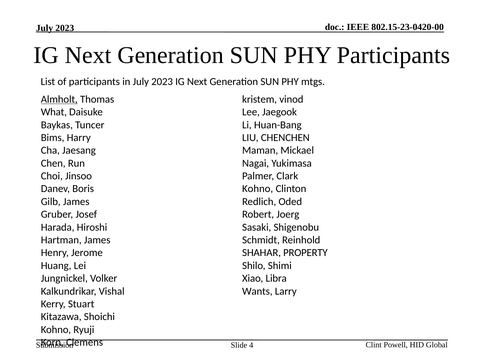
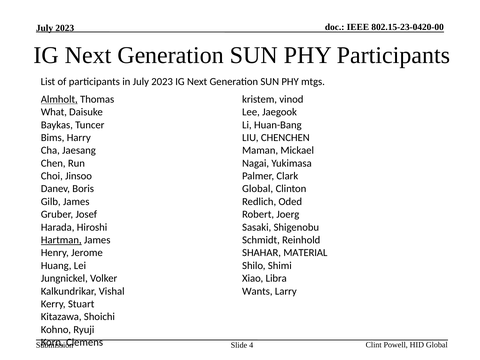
Kohno: Kohno -> Global (258, 189)
Hartman underline: none -> present (61, 240)
PROPERTY: PROPERTY -> MATERIAL (305, 253)
